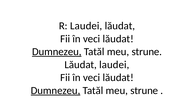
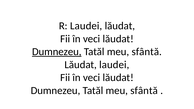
strune: strune -> sfântă (147, 52)
Dumnezeu underline: present -> none (56, 91)
strune: strune -> sfântă (144, 91)
